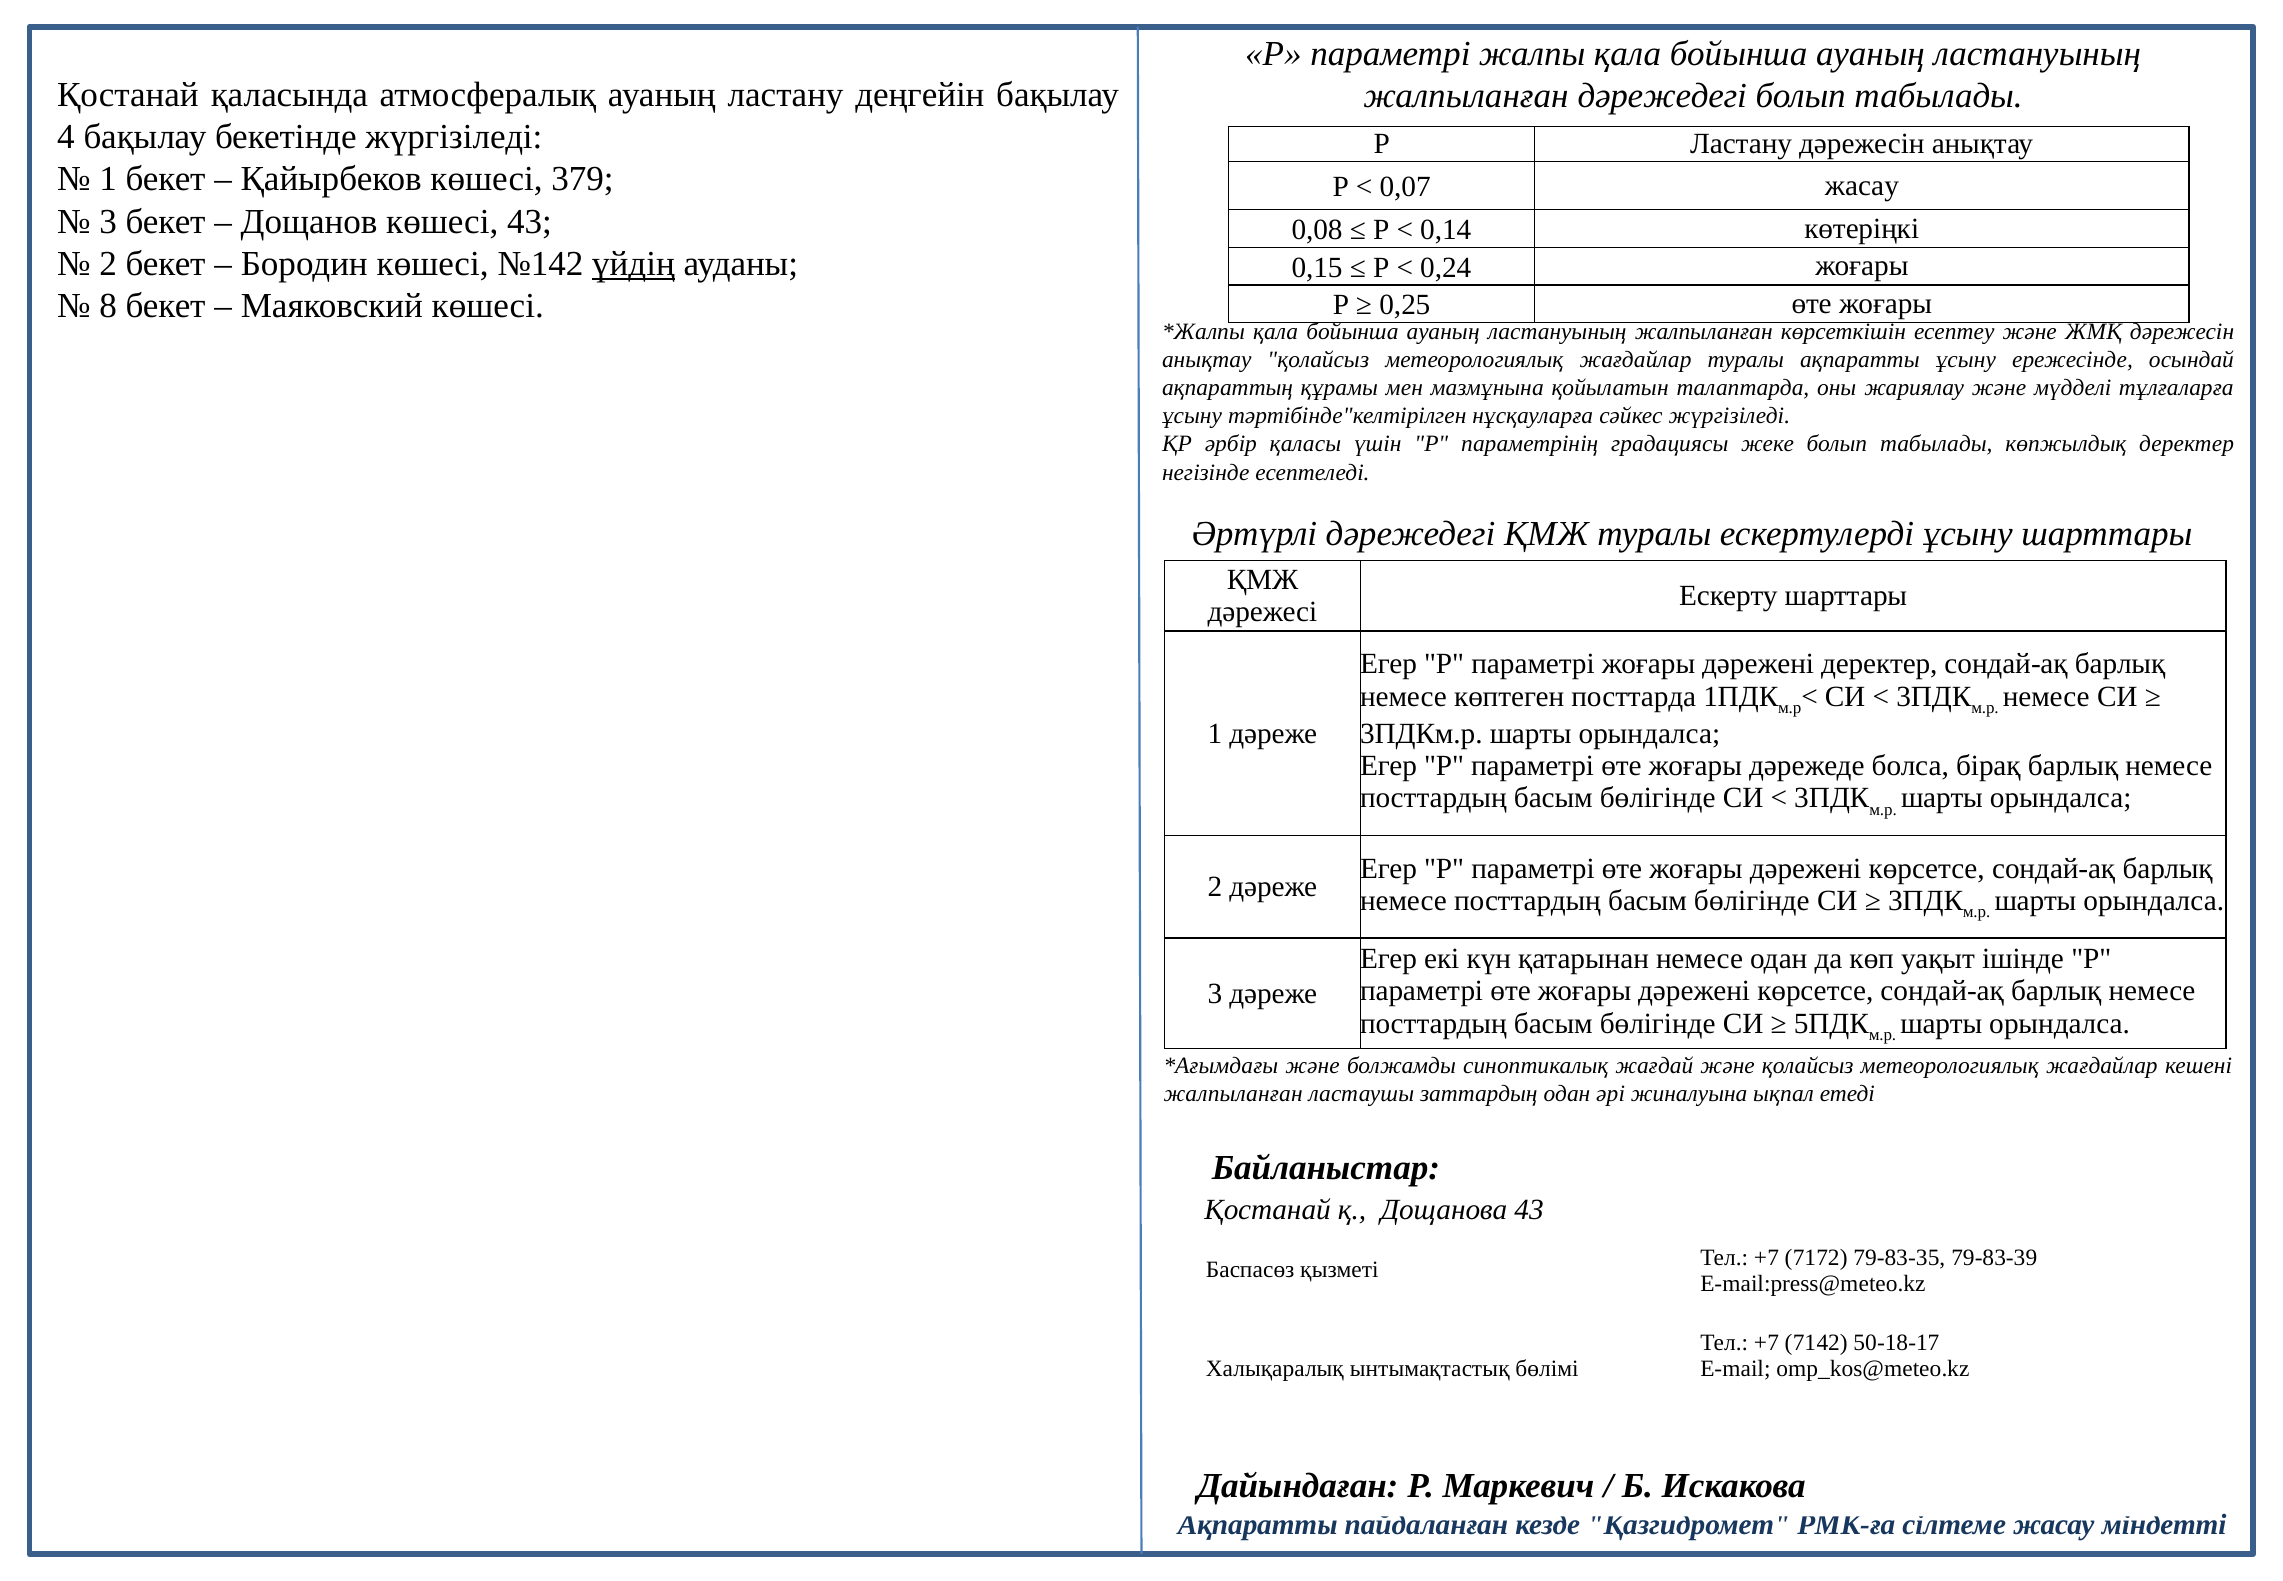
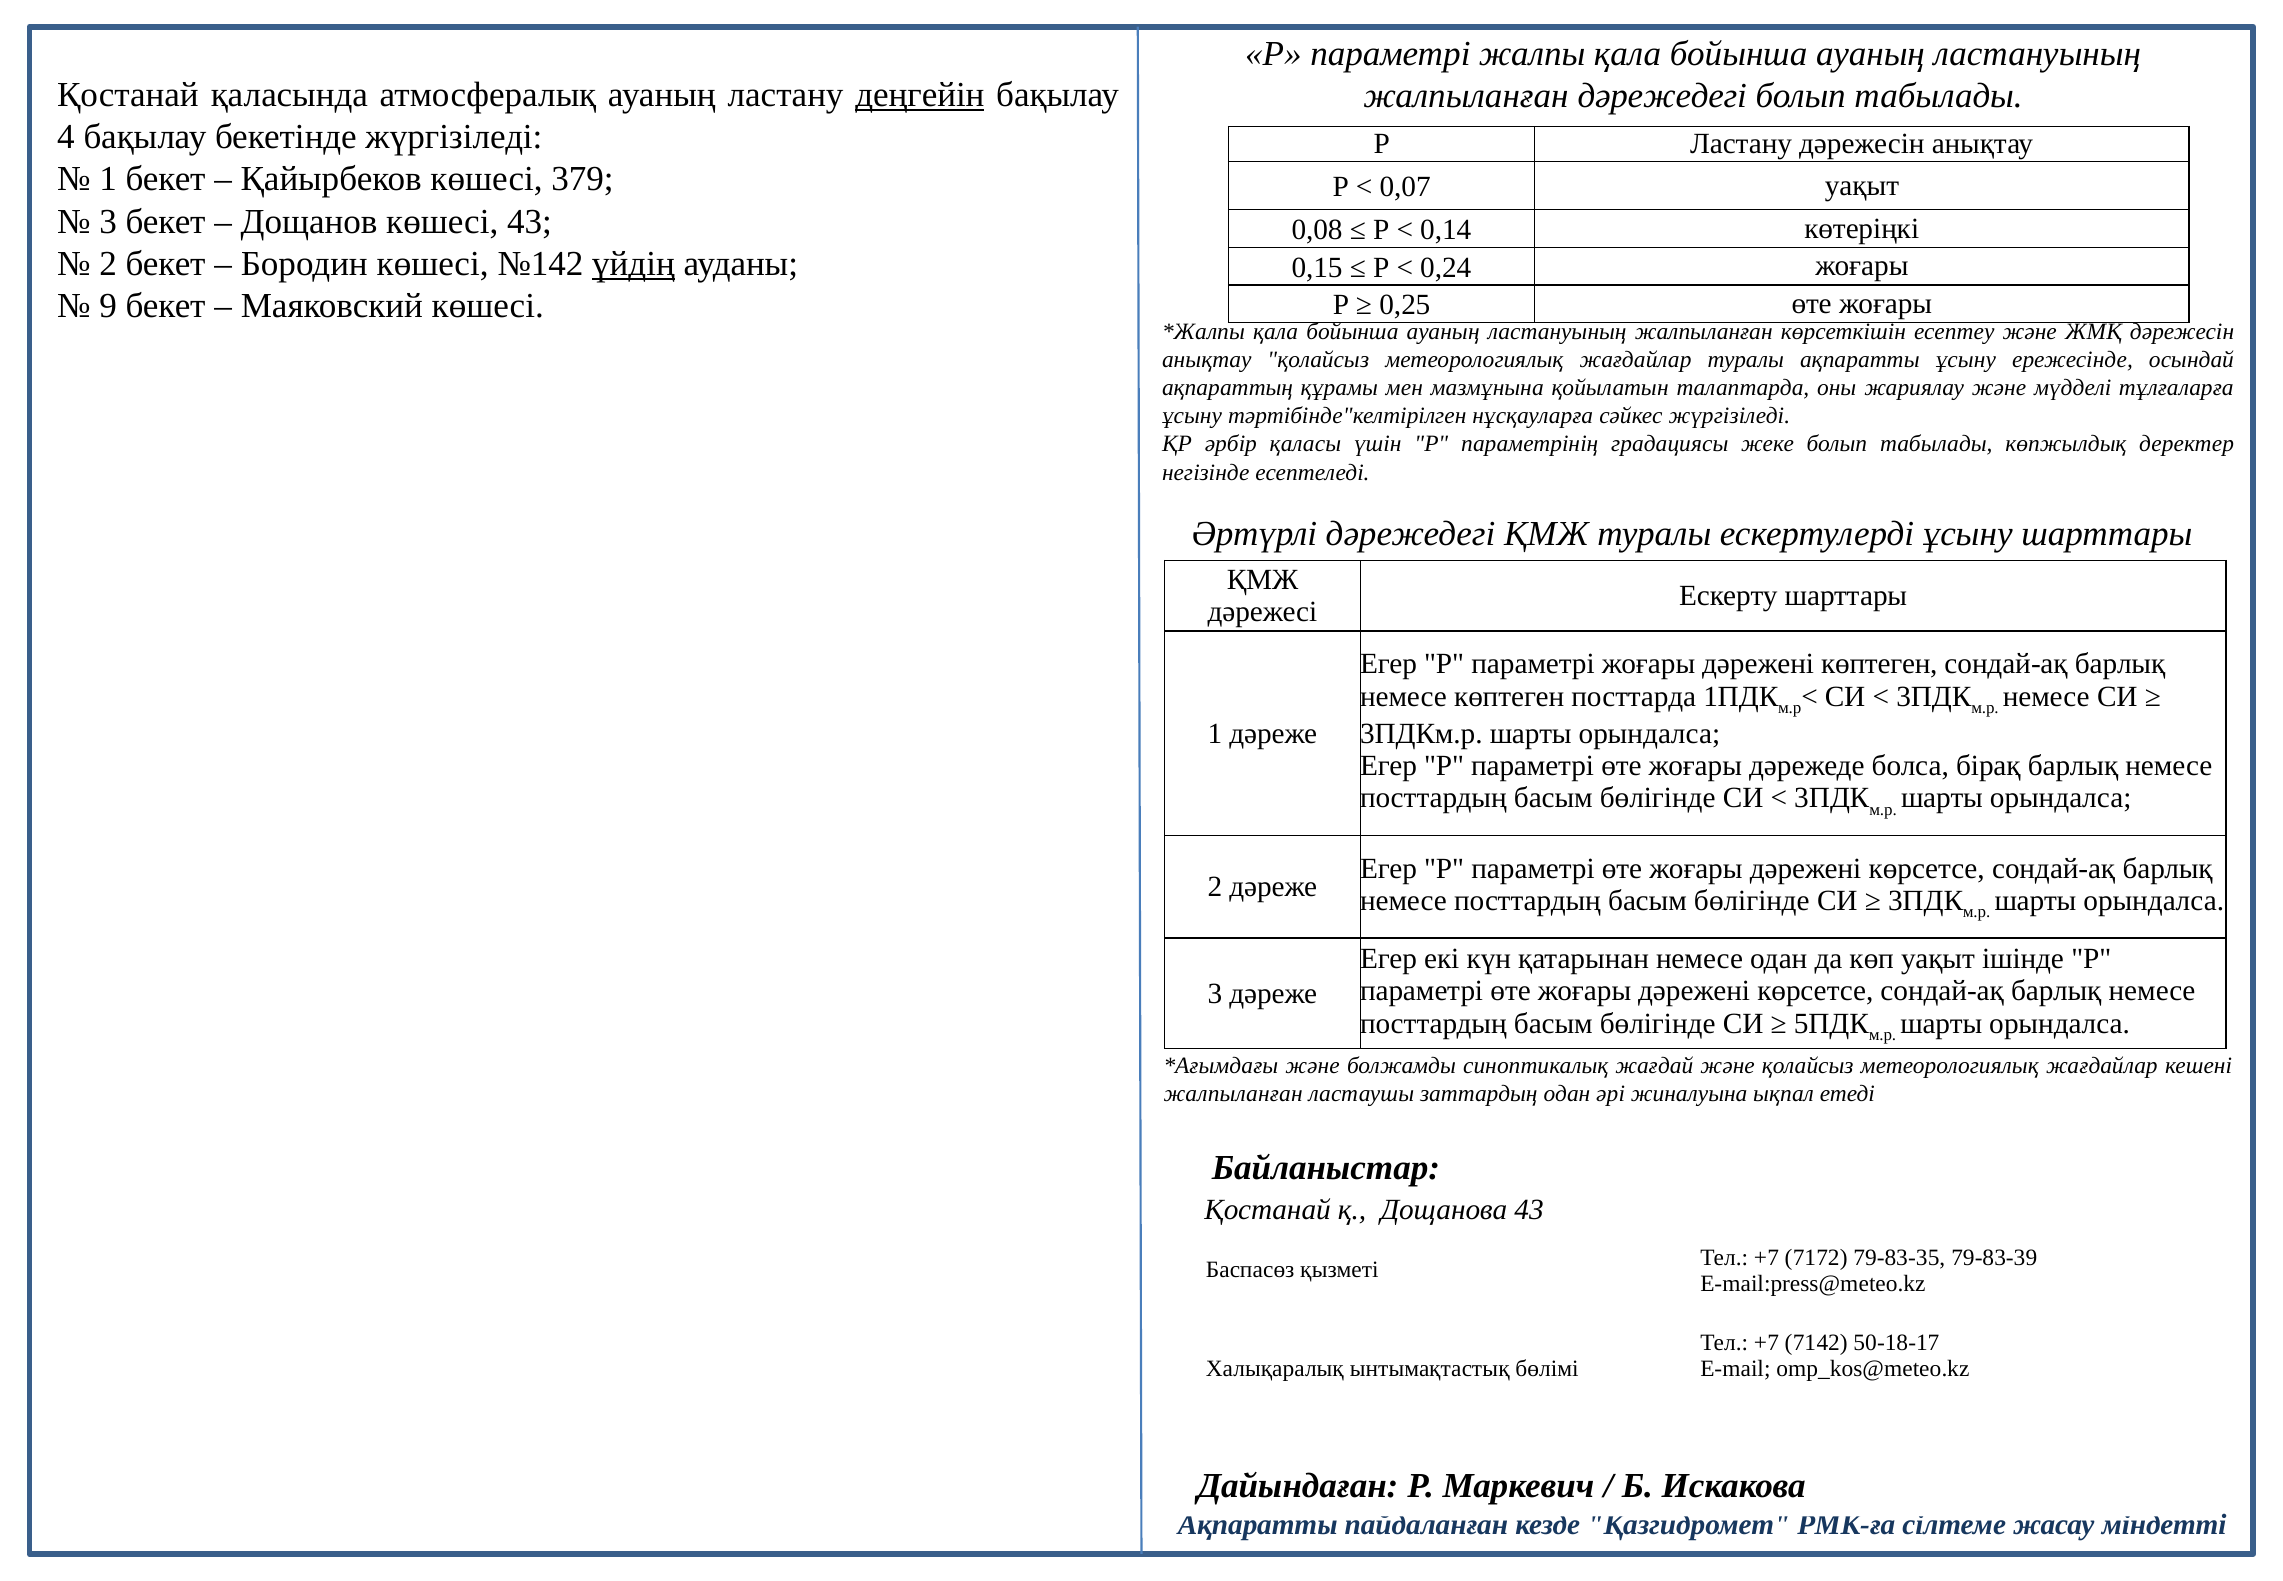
деңгейін underline: none -> present (920, 95)
0,07 жасау: жасау -> уақыт (1862, 186)
8: 8 -> 9 (108, 306)
дәрежені деректер: деректер -> көптеген (1879, 664)
